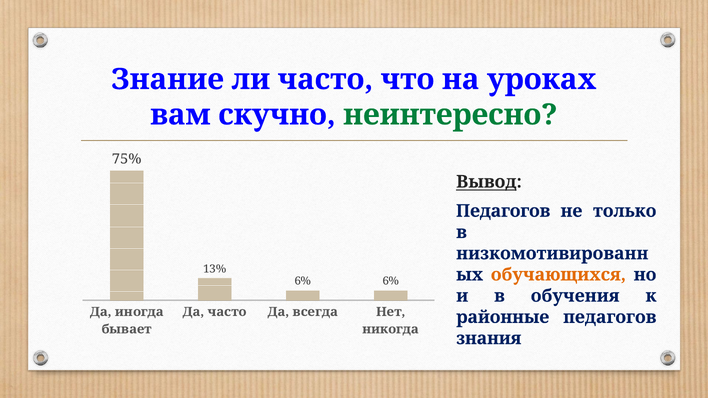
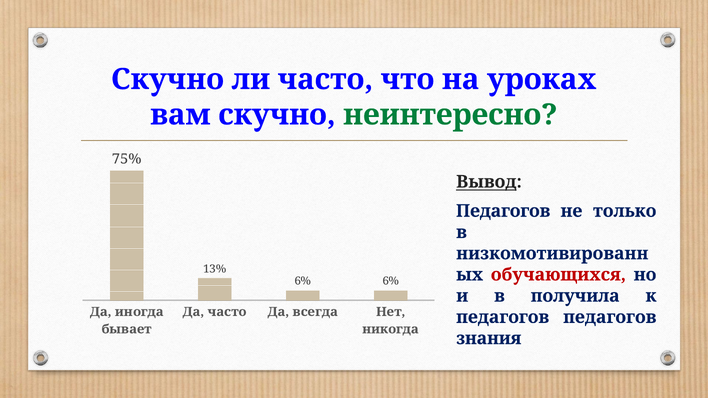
Знание: Знание -> Скучно (168, 79)
обучающихся colour: orange -> red (558, 275)
обучения: обучения -> получила (575, 296)
районные: районные -> педагогов (503, 317)
